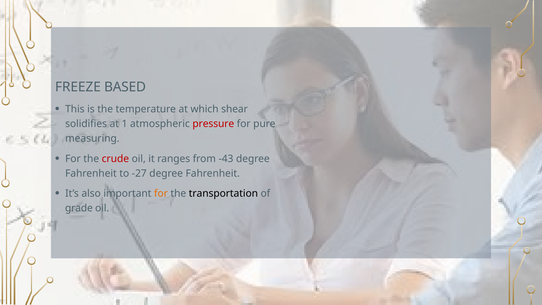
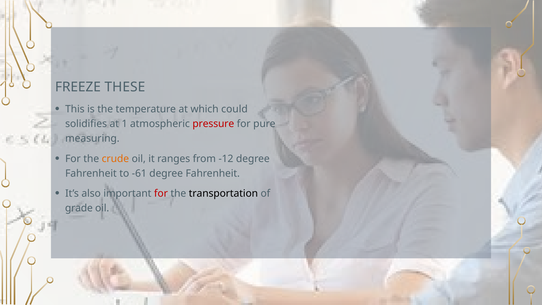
BASED: BASED -> THESE (125, 87)
shear: shear -> could (234, 109)
crude colour: red -> orange (115, 159)
-43: -43 -> -12 (226, 159)
-27: -27 -> -61 (139, 173)
for colour: orange -> red (161, 194)
